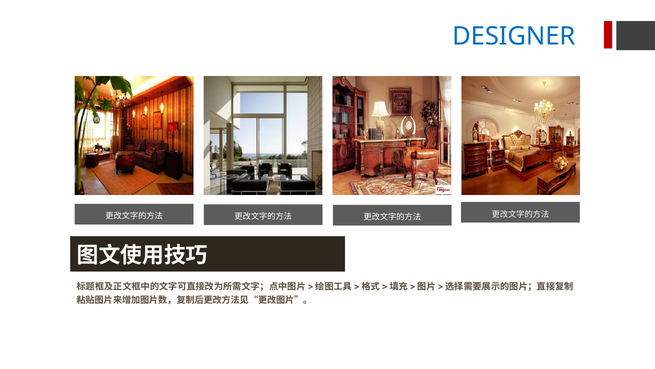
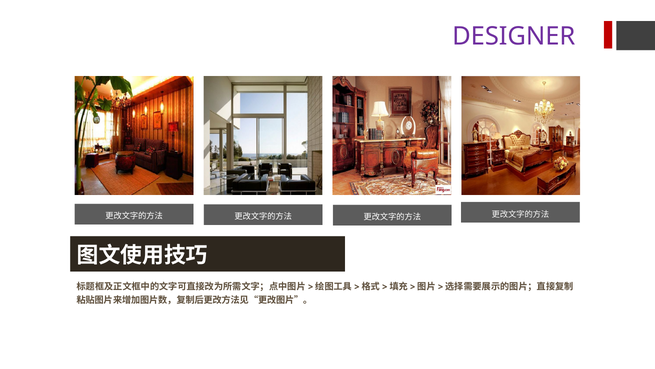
DESIGNER colour: blue -> purple (514, 36)
